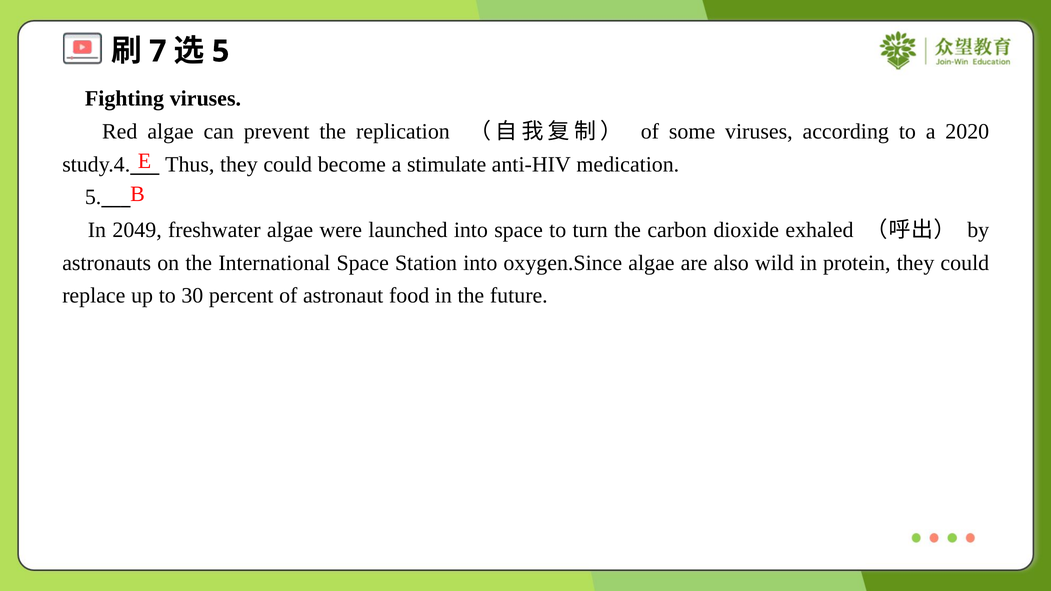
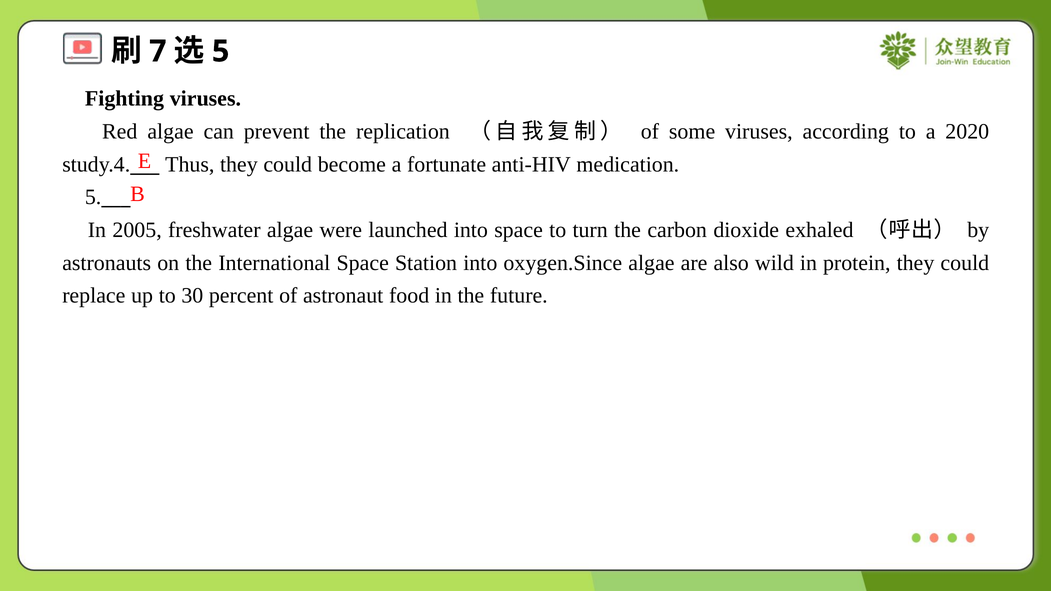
stimulate: stimulate -> fortunate (447, 164)
2049: 2049 -> 2005 (137, 230)
